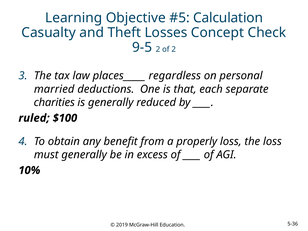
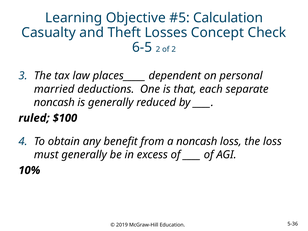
9-5: 9-5 -> 6-5 (142, 47)
regardless: regardless -> dependent (175, 76)
charities: charities -> noncash (54, 102)
a properly: properly -> noncash (197, 141)
